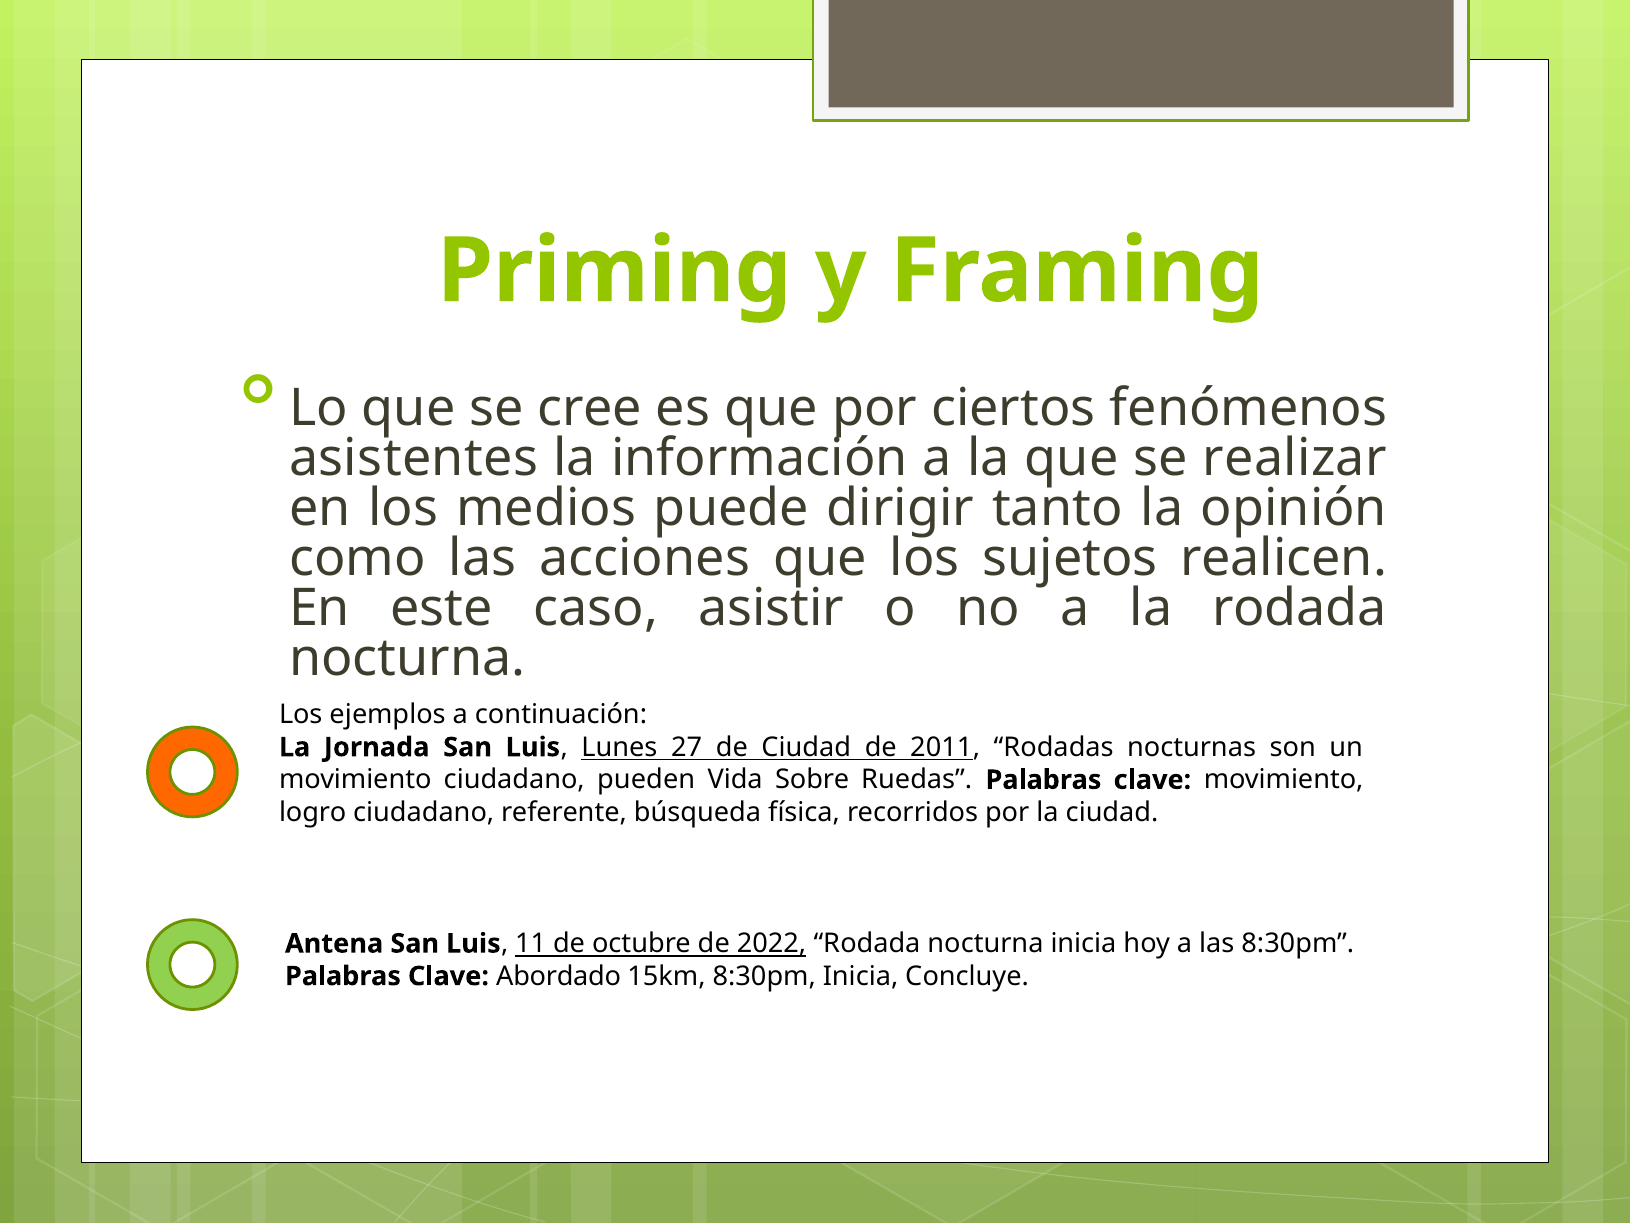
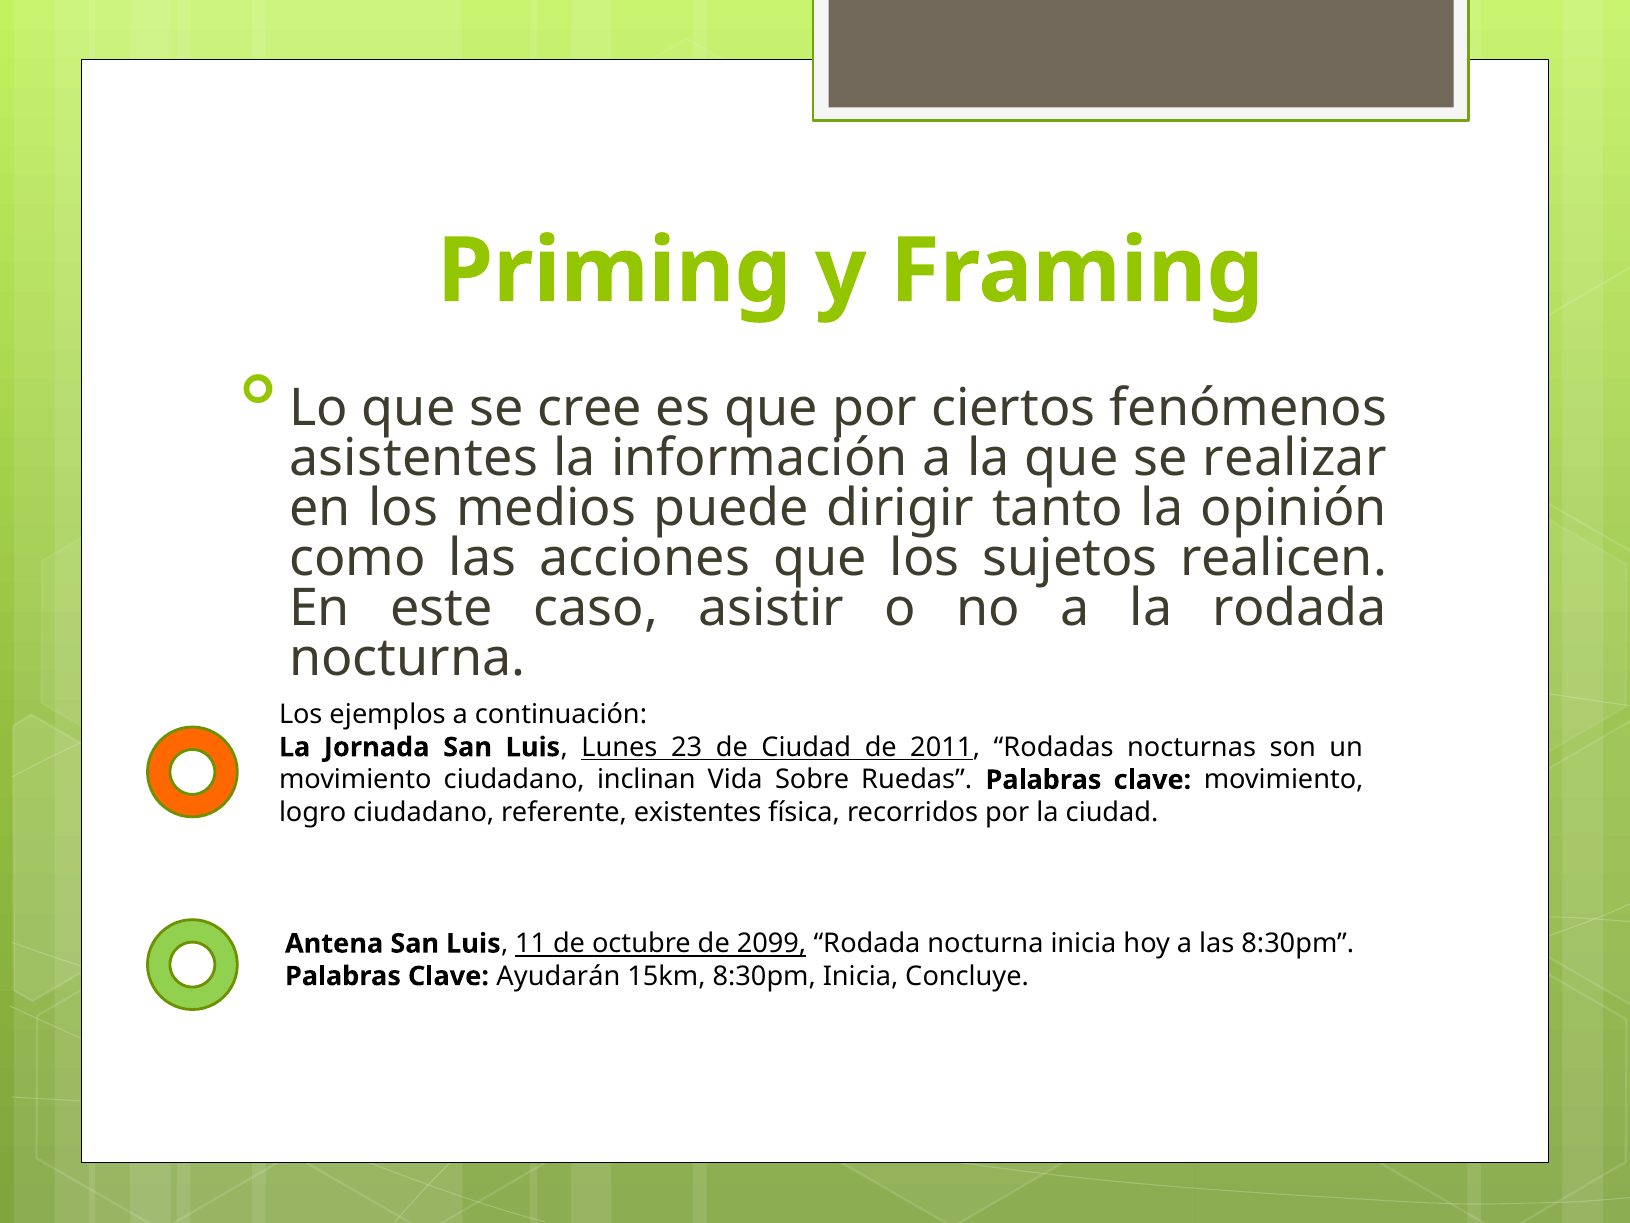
27: 27 -> 23 (687, 747)
pueden: pueden -> inclinan (646, 780)
búsqueda: búsqueda -> existentes (698, 812)
2022: 2022 -> 2099 (772, 943)
Abordado: Abordado -> Ayudarán (558, 976)
